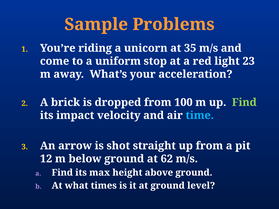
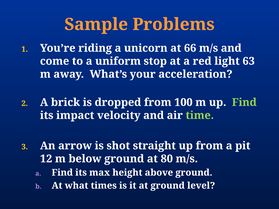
35: 35 -> 66 (190, 48)
23: 23 -> 63 (249, 61)
time colour: light blue -> light green (200, 115)
62: 62 -> 80 (167, 159)
